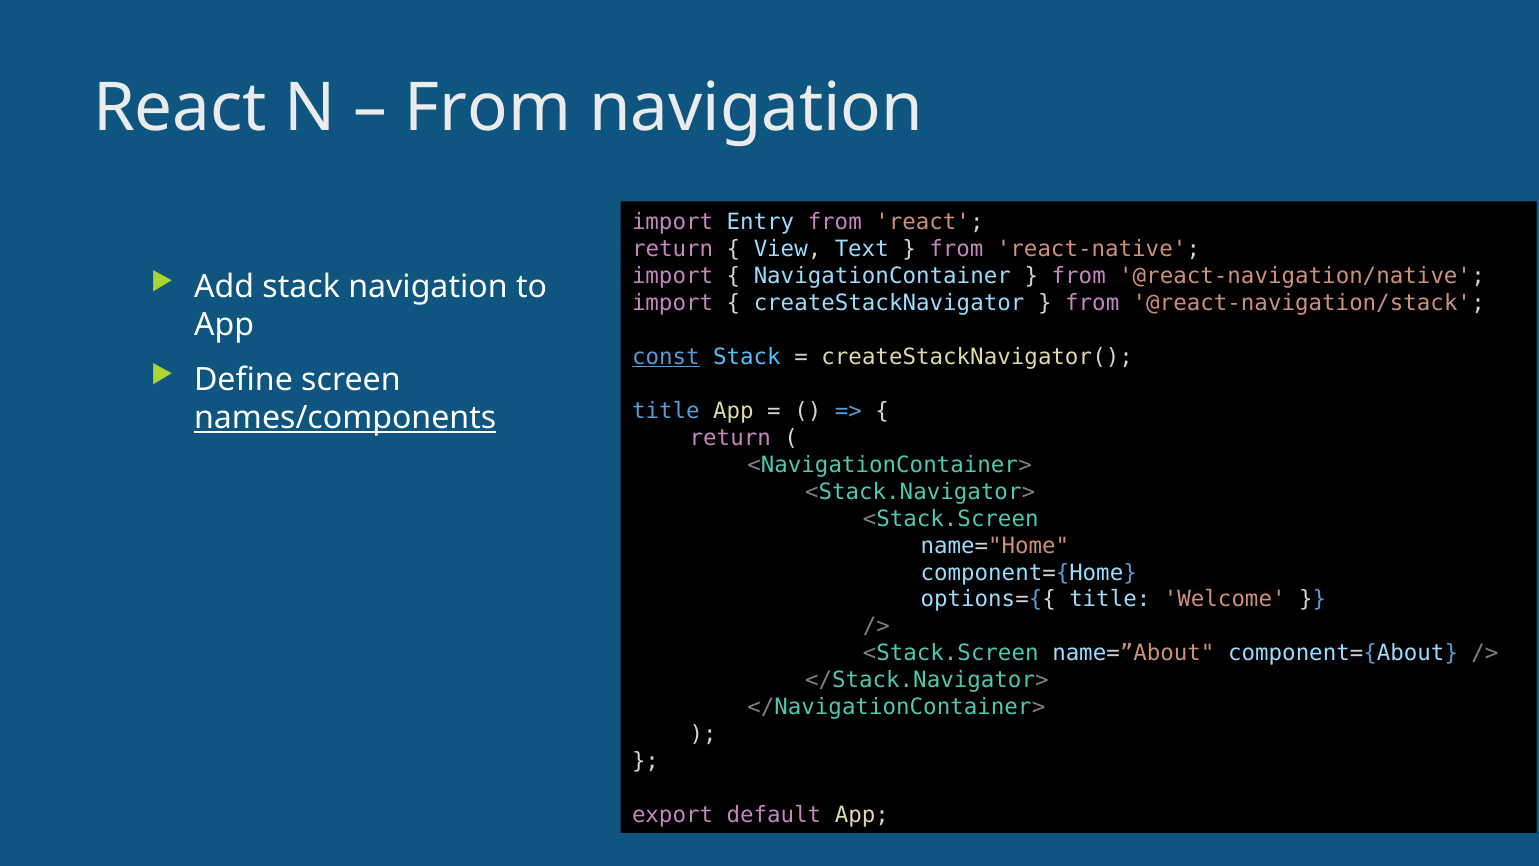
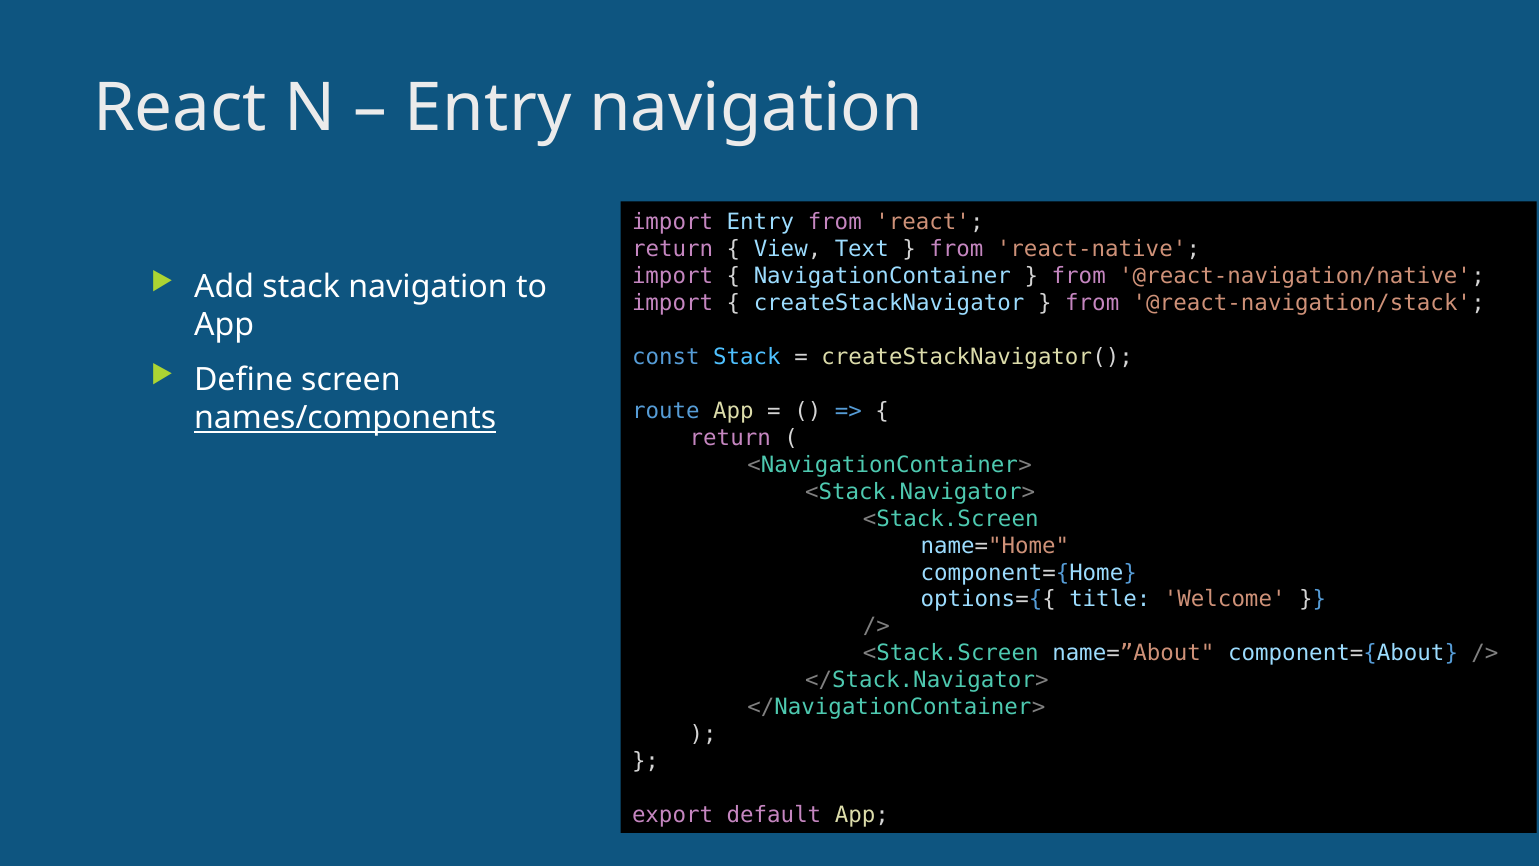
From: From -> Entry (488, 108)
const underline: present -> none (666, 357)
title: title -> route (666, 411)
